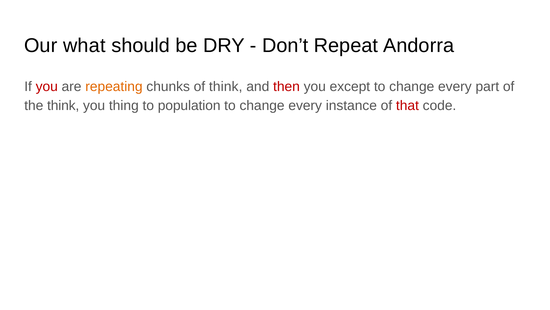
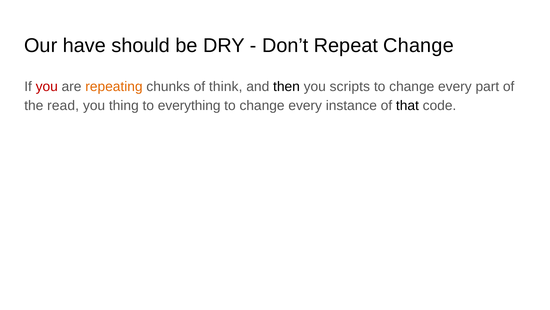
what: what -> have (84, 46)
Repeat Andorra: Andorra -> Change (419, 46)
then colour: red -> black (286, 86)
except: except -> scripts (350, 86)
the think: think -> read (63, 105)
population: population -> everything (189, 105)
that colour: red -> black (407, 105)
